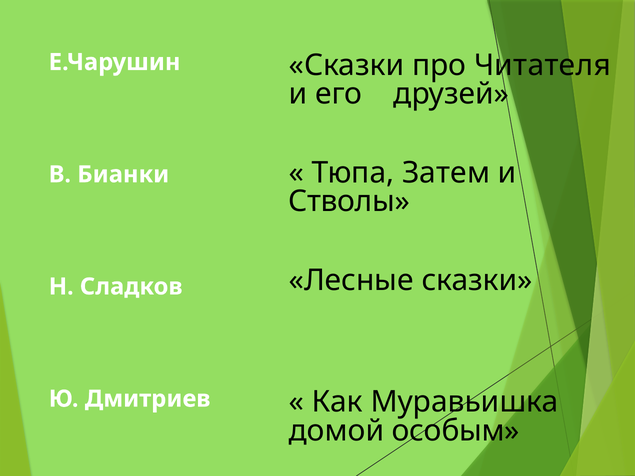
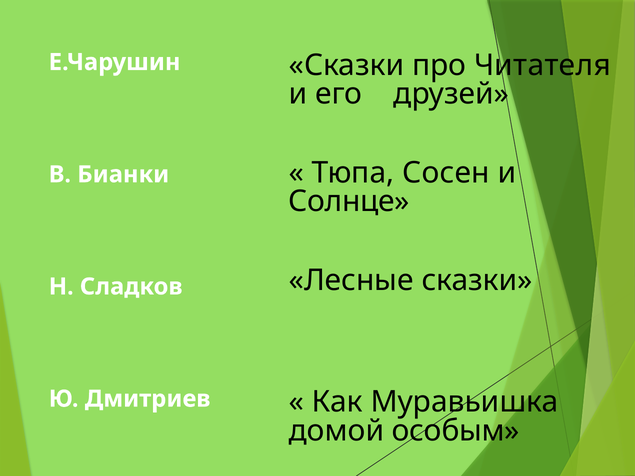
Затем: Затем -> Сосен (446, 173)
Стволы: Стволы -> Солнце (349, 202)
